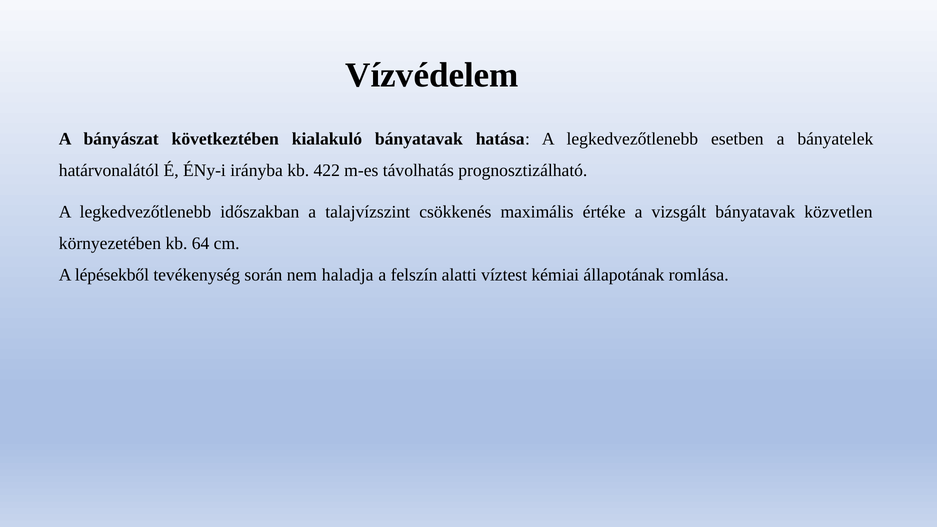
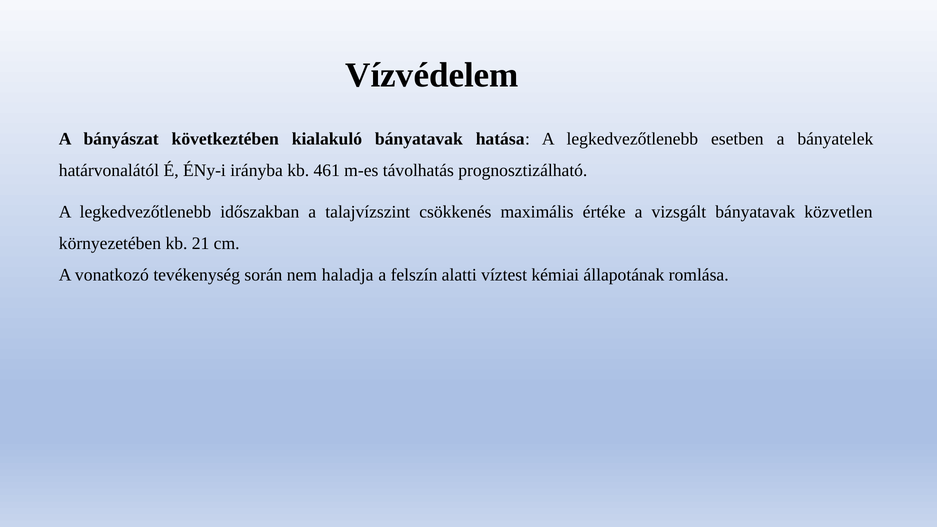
422: 422 -> 461 (327, 170)
64: 64 -> 21 (201, 243)
lépésekből: lépésekből -> vonatkozó (112, 275)
